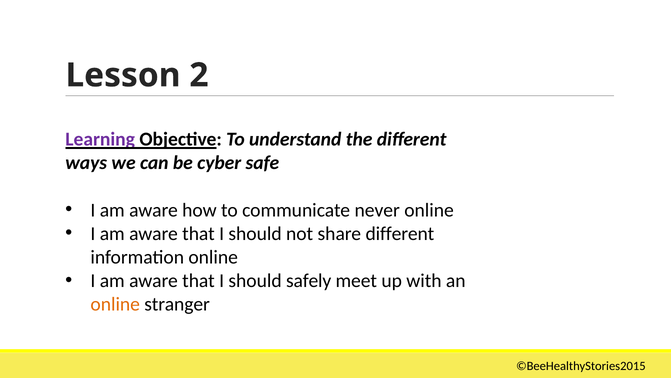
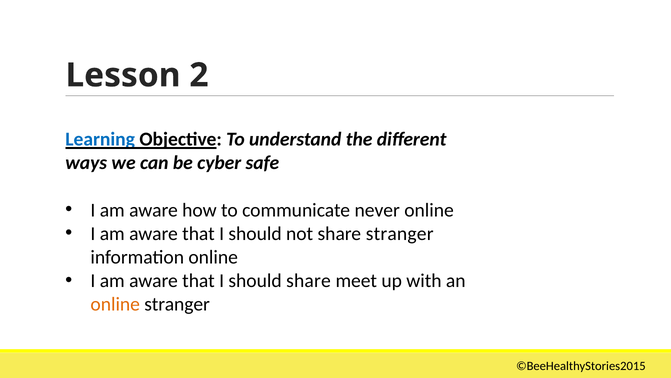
Learning colour: purple -> blue (100, 139)
share different: different -> stranger (400, 233)
should safely: safely -> share (308, 280)
